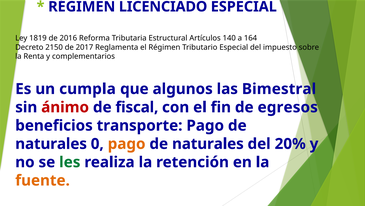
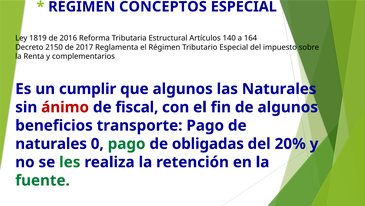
LICENCIADO: LICENCIADO -> CONCEPTOS (163, 7)
cumpla: cumpla -> cumplir (88, 89)
las Bimestral: Bimestral -> Naturales (279, 89)
de egresos: egresos -> algunos (288, 107)
pago colour: orange -> green (127, 143)
naturales: naturales -> obligadas (208, 143)
fuente colour: orange -> green (43, 180)
